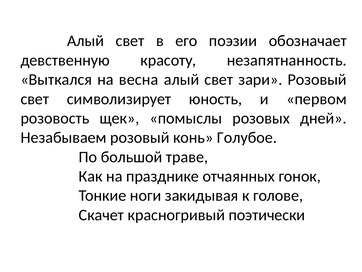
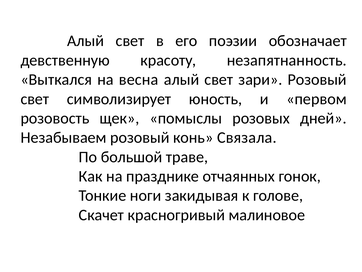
Голубое: Голубое -> Связала (247, 137)
поэтически: поэтически -> малиновое (267, 215)
